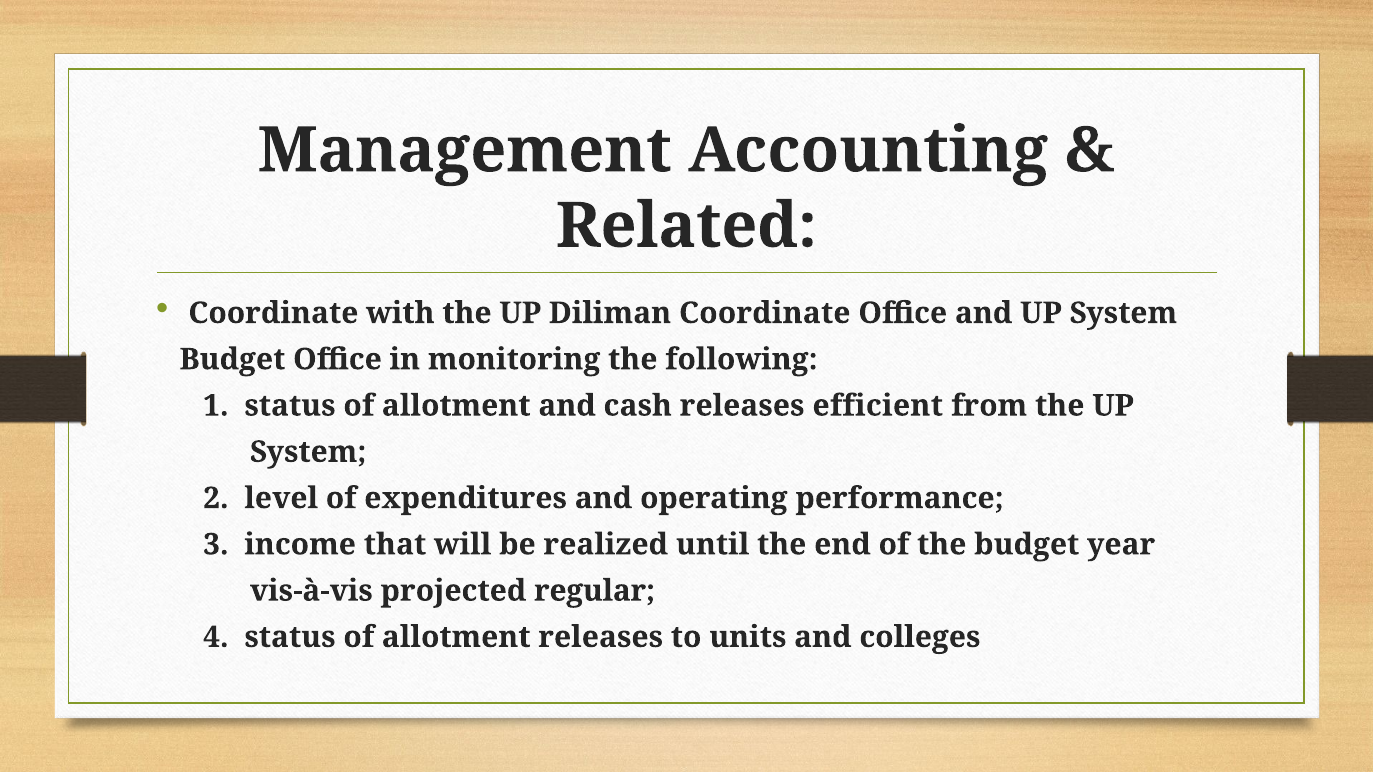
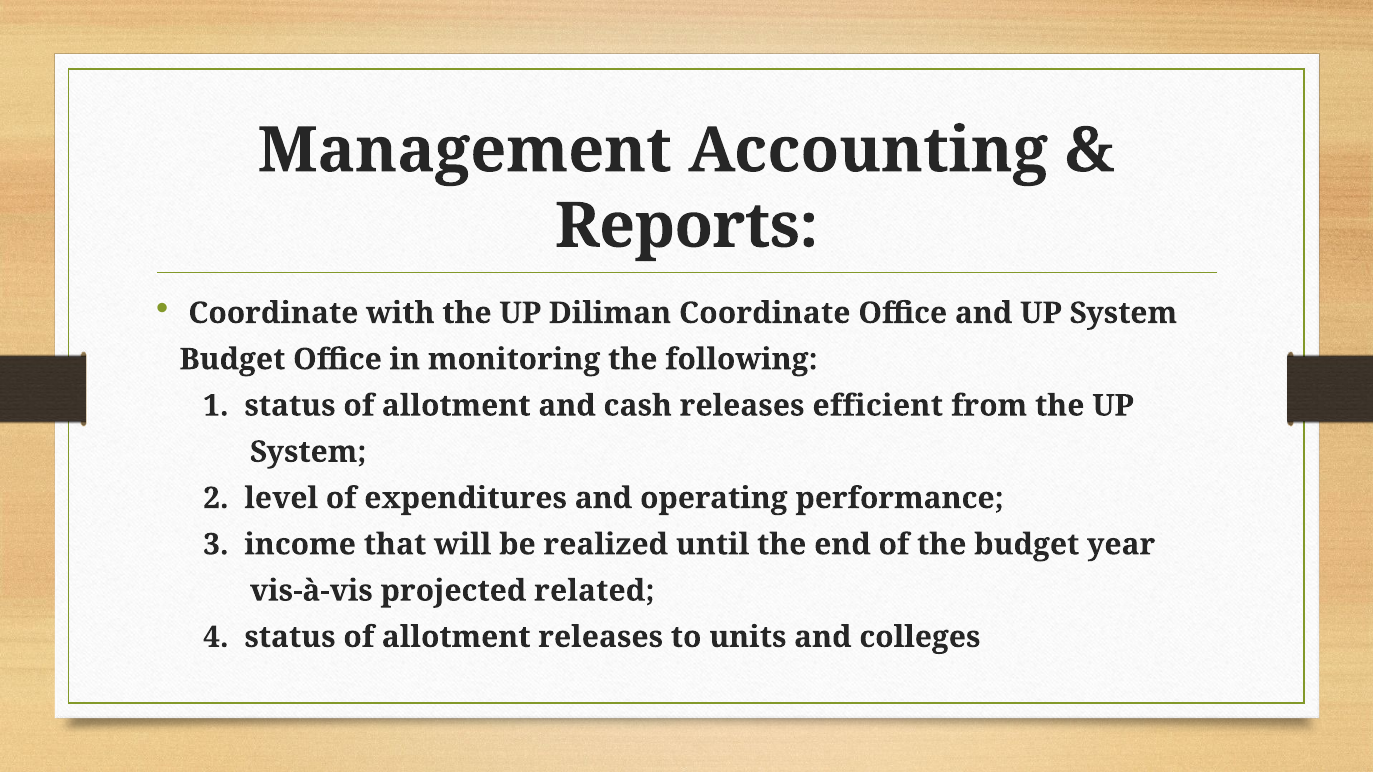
Related: Related -> Reports (687, 226)
regular: regular -> related (594, 591)
